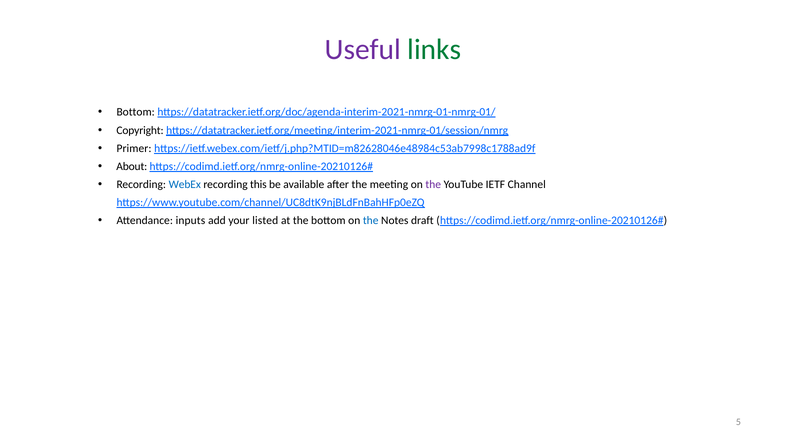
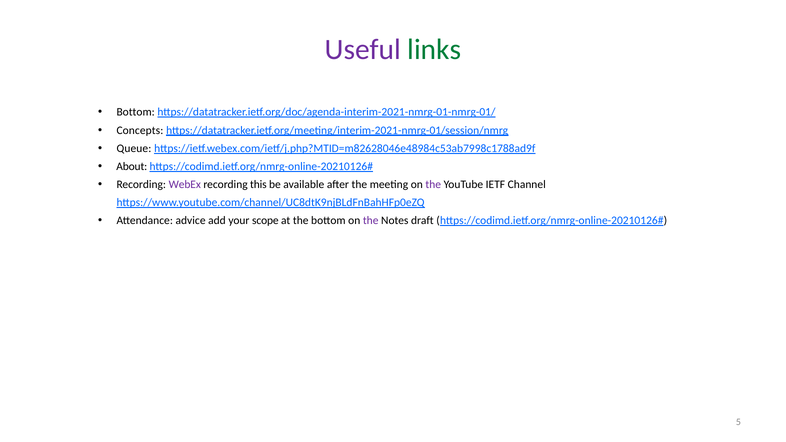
Copyright: Copyright -> Concepts (140, 130)
Primer: Primer -> Queue (134, 148)
WebEx colour: blue -> purple (185, 185)
inputs: inputs -> advice (191, 221)
listed: listed -> scope (265, 221)
the colour: blue -> purple (371, 221)
